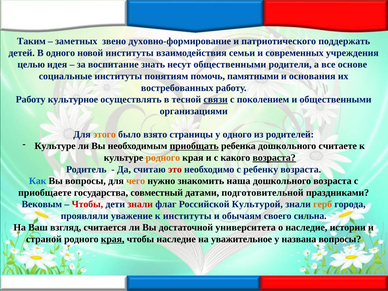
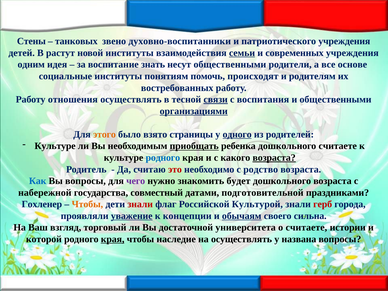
Таким: Таким -> Стены (31, 41)
заметных: заметных -> танковых (76, 41)
духовно-формирование: духовно-формирование -> духовно-воспитанники (180, 41)
патриотического поддержать: поддержать -> учреждения (344, 41)
В одного: одного -> растут (60, 53)
семьи underline: none -> present (242, 53)
целью: целью -> одним (31, 65)
памятными: памятными -> происходят (253, 76)
основания: основания -> родителям (312, 76)
культурное: культурное -> отношения (73, 99)
поколением: поколением -> воспитания (263, 99)
организациями underline: none -> present (194, 111)
одного underline: none -> present (237, 134)
родного colour: orange -> blue (163, 158)
ребенку: ребенку -> родство (261, 169)
чего colour: orange -> purple (136, 181)
наша: наша -> будет (239, 181)
приобщаете: приобщаете -> набережной (45, 193)
Вековым: Вековым -> Гохленер (42, 204)
Чтобы colour: red -> orange (87, 204)
герб colour: orange -> red (323, 204)
уважение underline: none -> present (132, 216)
к институты: институты -> концепции (187, 216)
обычаям underline: none -> present (242, 216)
считается: считается -> торговый (105, 228)
о наследие: наследие -> считаете (306, 228)
страной: страной -> которой (44, 239)
на уважительное: уважительное -> осуществлять (242, 239)
